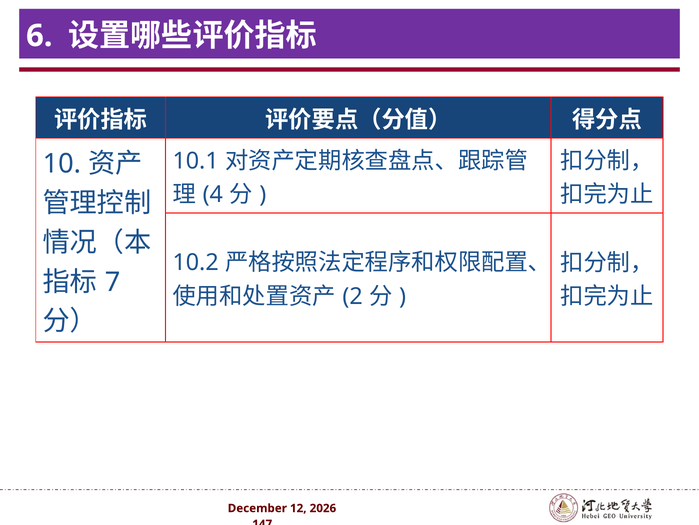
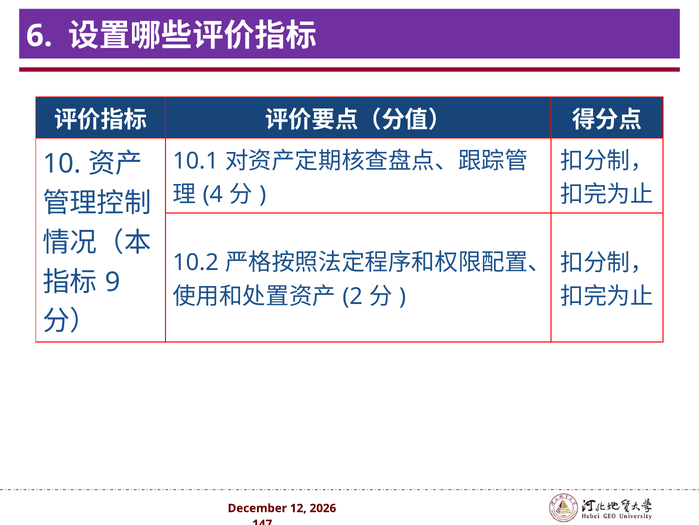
7: 7 -> 9 (113, 282)
